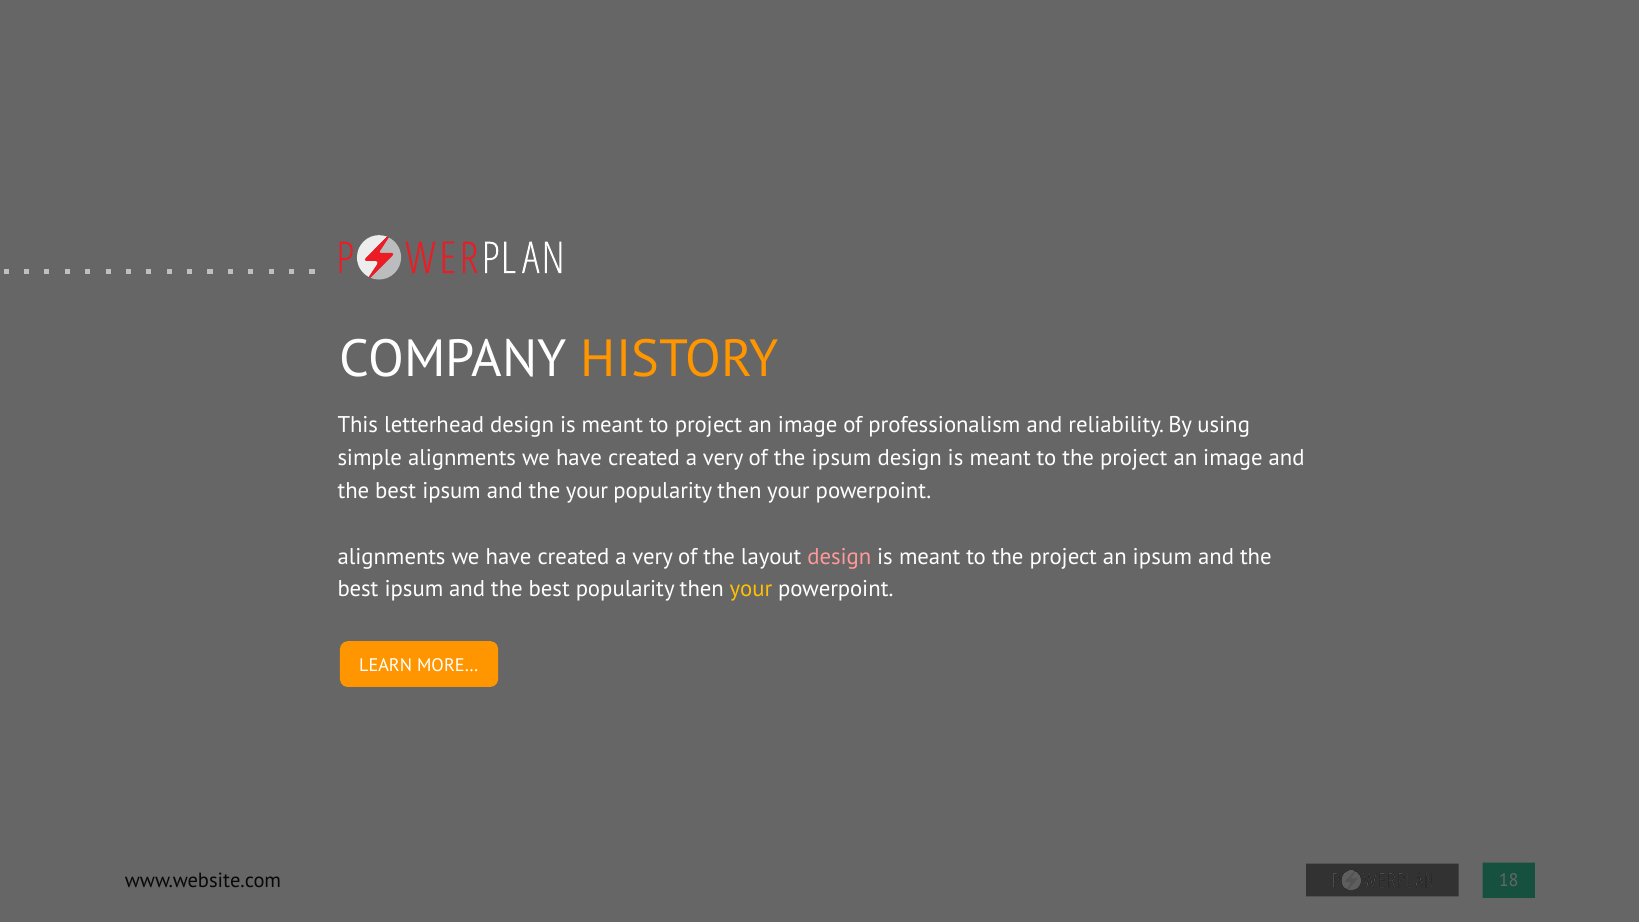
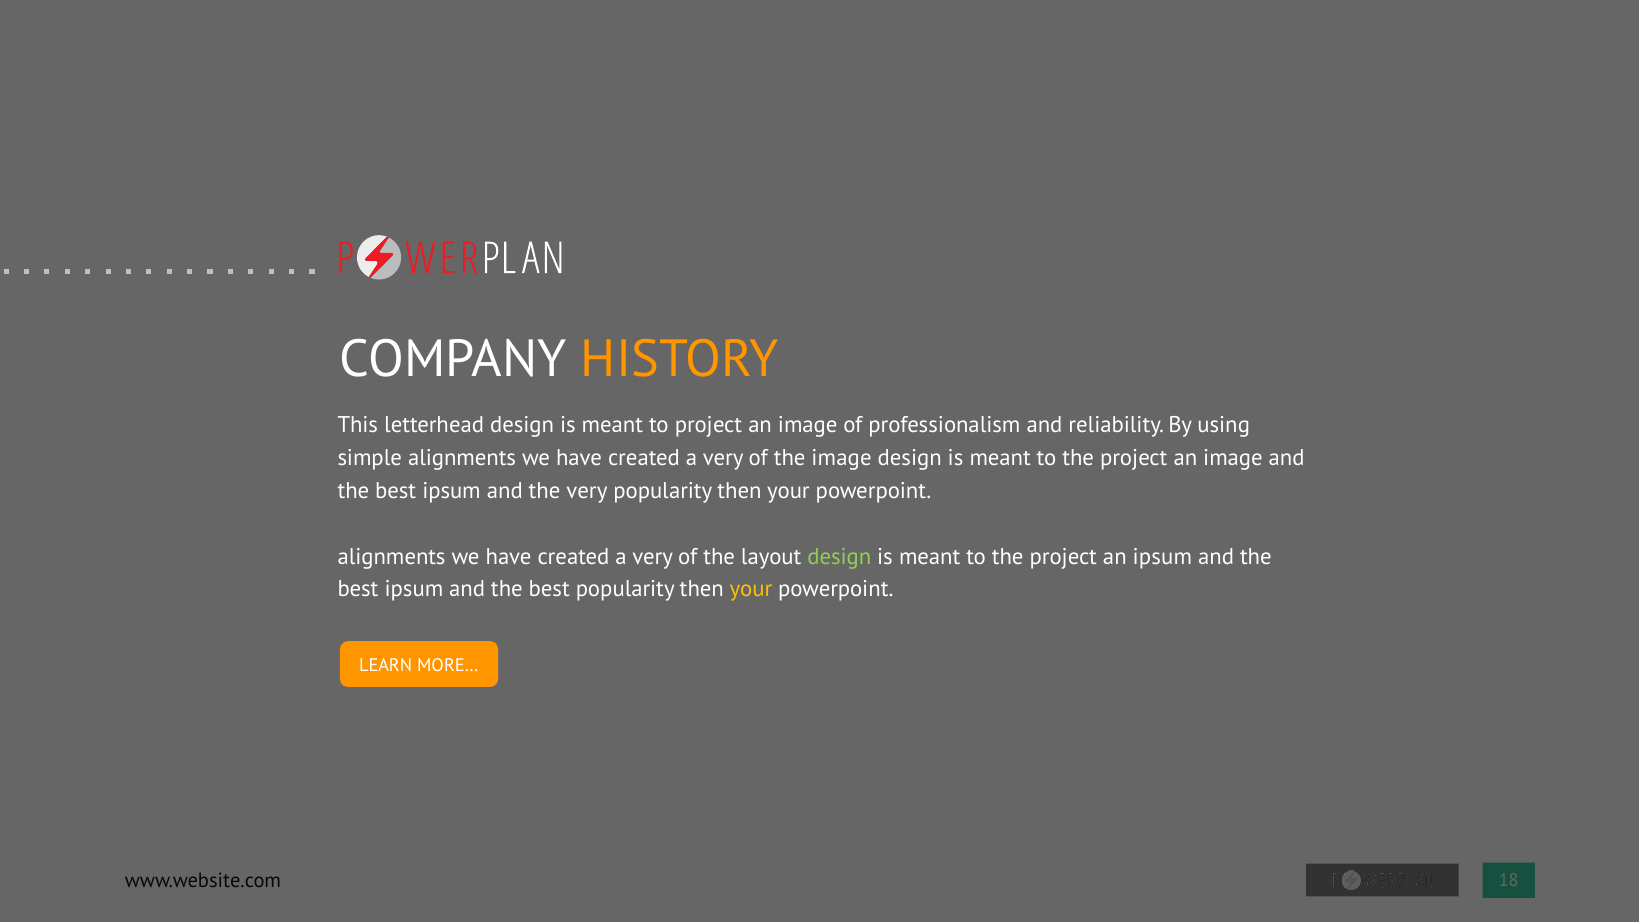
the ipsum: ipsum -> image (842, 458)
the your: your -> very (587, 491)
design colour: pink -> light green (839, 557)
